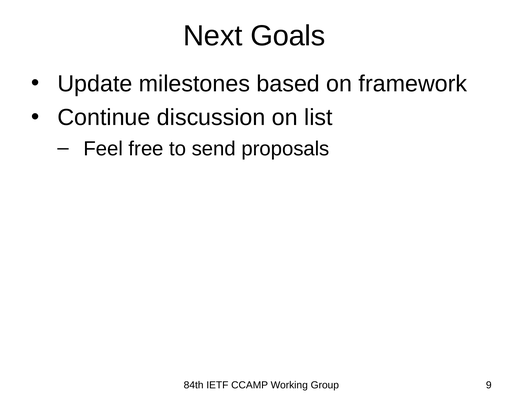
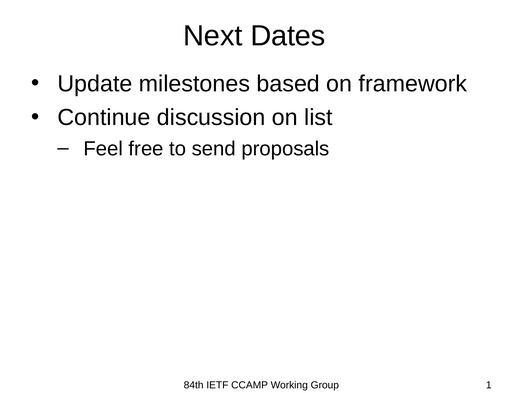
Goals: Goals -> Dates (288, 36)
9: 9 -> 1 (489, 384)
